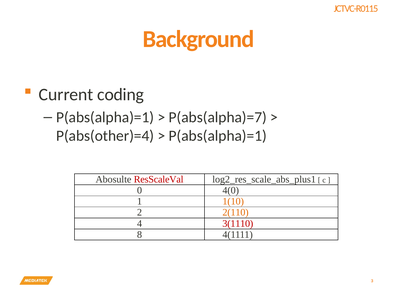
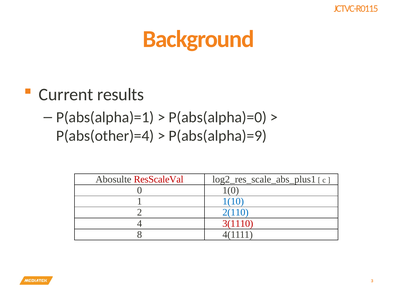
coding: coding -> results (121, 94)
P(abs(alpha)=7: P(abs(alpha)=7 -> P(abs(alpha)=0 (218, 117)
P(abs(alpha)=1: P(abs(alpha)=1 -> P(abs(alpha)=9 (218, 136)
4(0: 4(0 -> 1(0 (231, 190)
1(10 colour: orange -> blue (233, 201)
2(110 colour: orange -> blue (236, 212)
